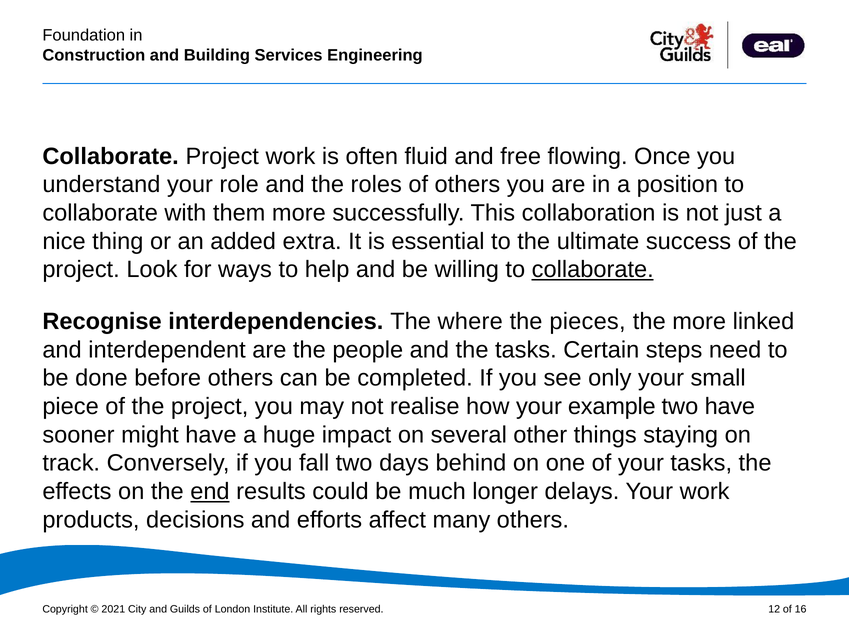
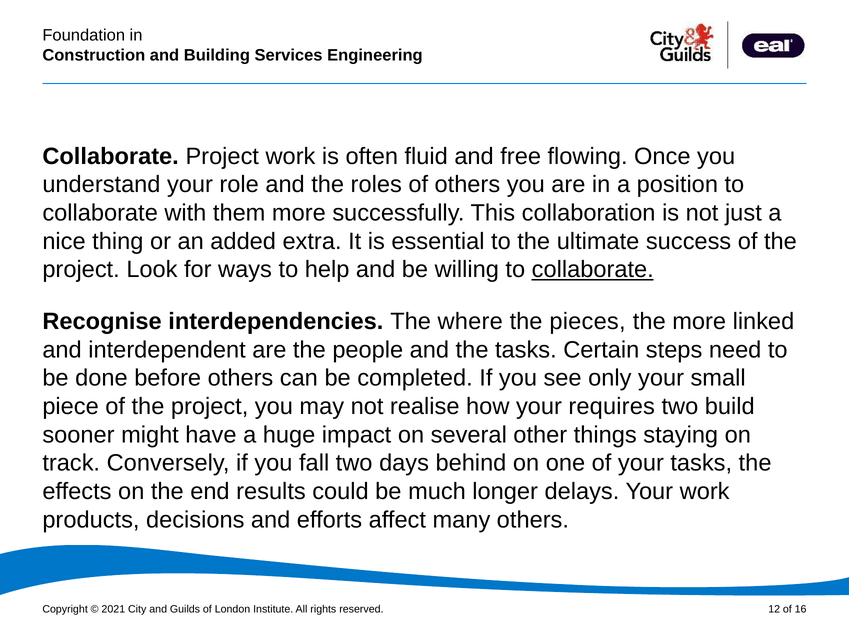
example: example -> requires (612, 406)
two have: have -> build (730, 406)
end underline: present -> none (210, 491)
